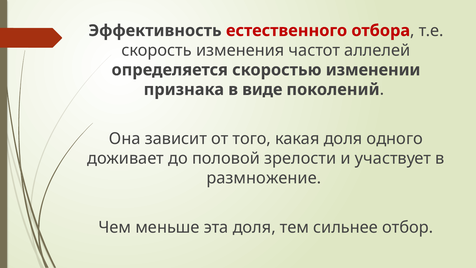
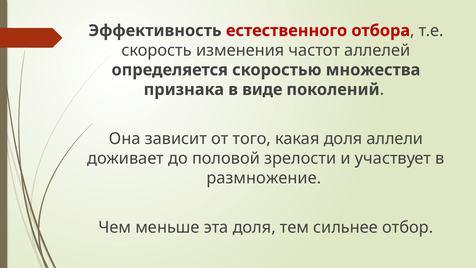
изменении: изменении -> множества (373, 70)
одного: одного -> аллели (395, 139)
